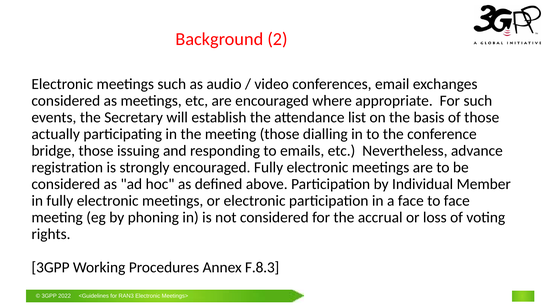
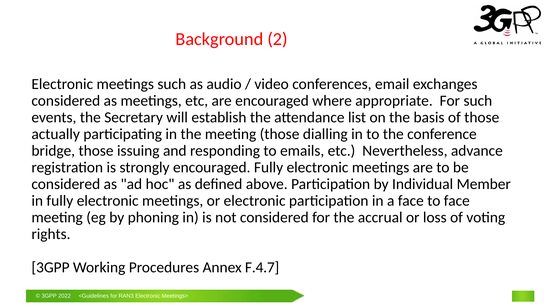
F.8.3: F.8.3 -> F.4.7 (262, 267)
